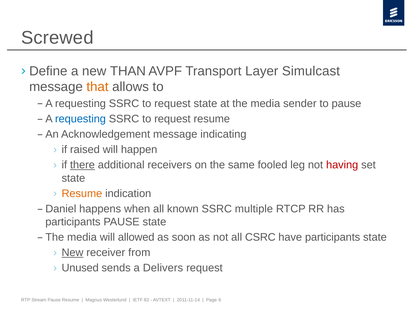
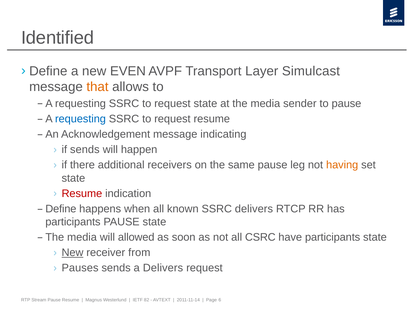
Screwed: Screwed -> Identified (57, 38)
THAN: THAN -> EVEN (128, 71)
if raised: raised -> sends (85, 150)
there underline: present -> none (82, 165)
same fooled: fooled -> pause (273, 165)
having colour: red -> orange (342, 165)
Resume colour: orange -> red (82, 194)
Daniel: Daniel -> Define (61, 209)
SSRC multiple: multiple -> delivers (254, 209)
Unused: Unused -> Pauses (80, 268)
